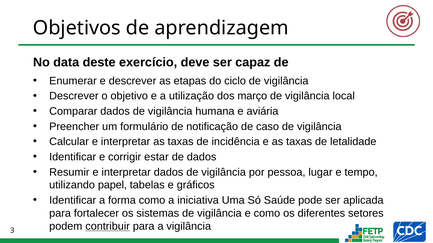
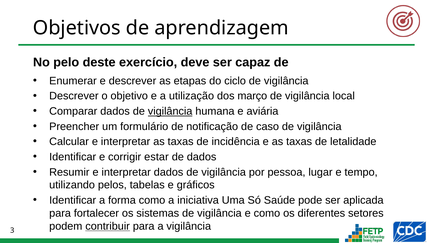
data: data -> pelo (66, 63)
vigilância underline: none -> present (170, 112)
papel: papel -> pelos (112, 185)
